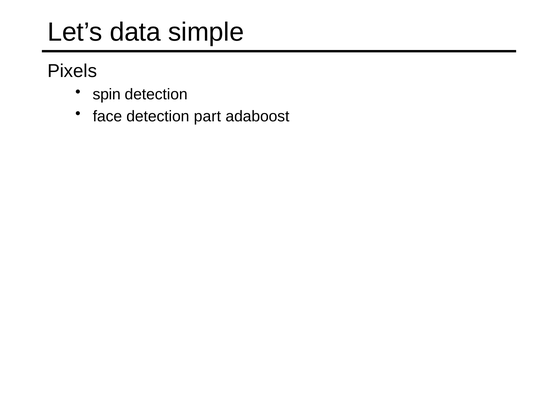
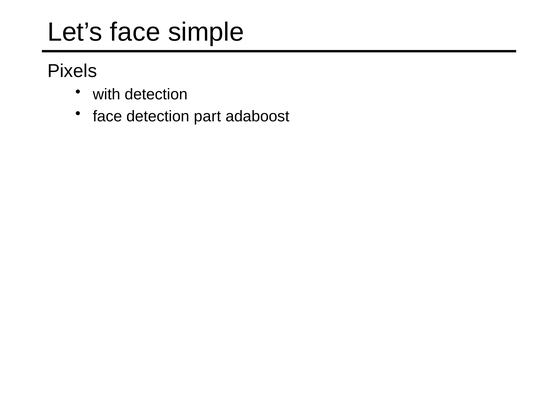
Let’s data: data -> face (135, 32)
spin: spin -> with (107, 94)
